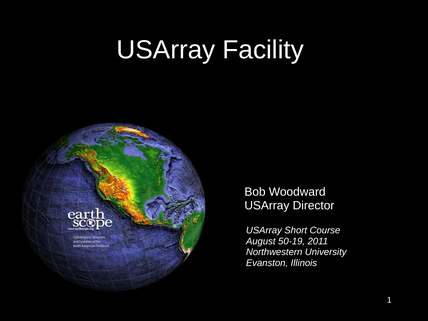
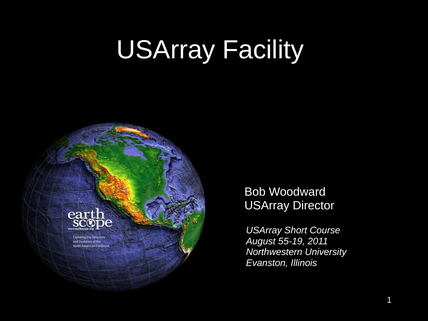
50-19: 50-19 -> 55-19 (292, 241)
